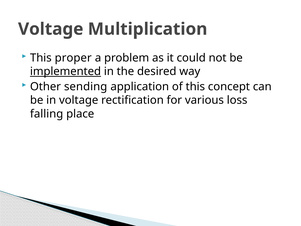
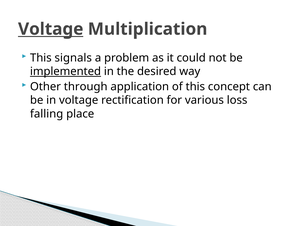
Voltage underline: none -> present (51, 29)
proper: proper -> signals (73, 58)
sending: sending -> through (86, 87)
